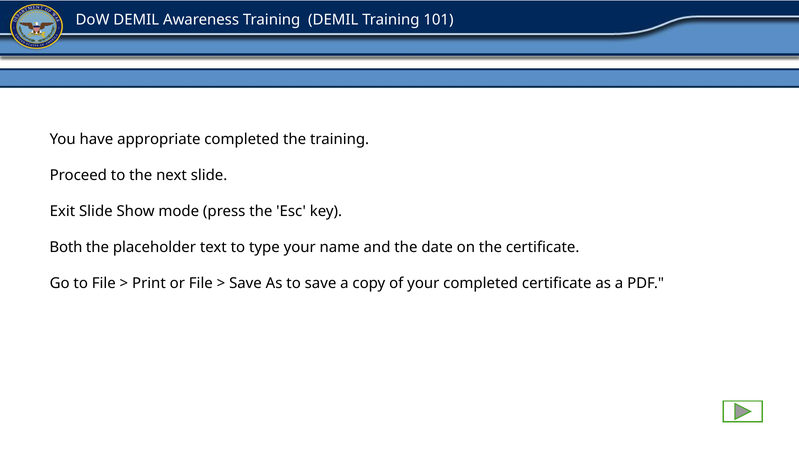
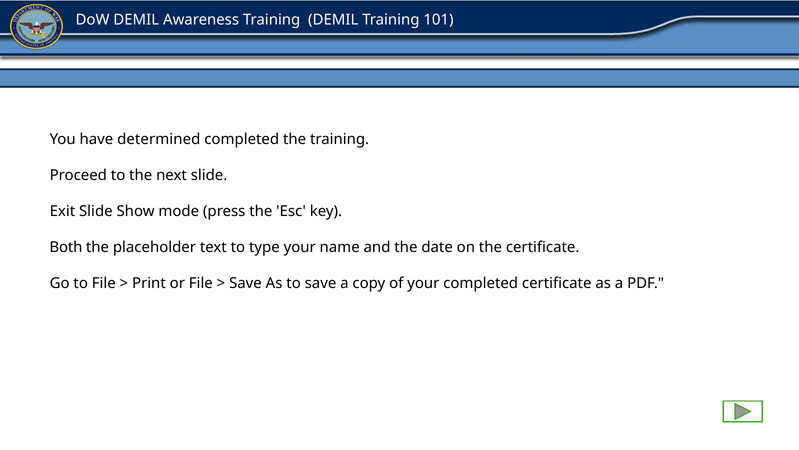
appropriate: appropriate -> determined (159, 139)
